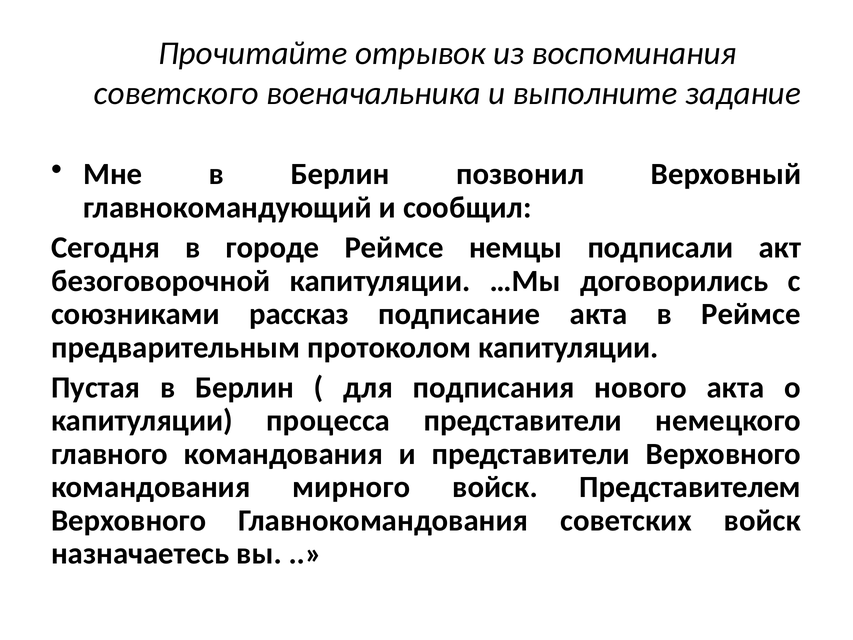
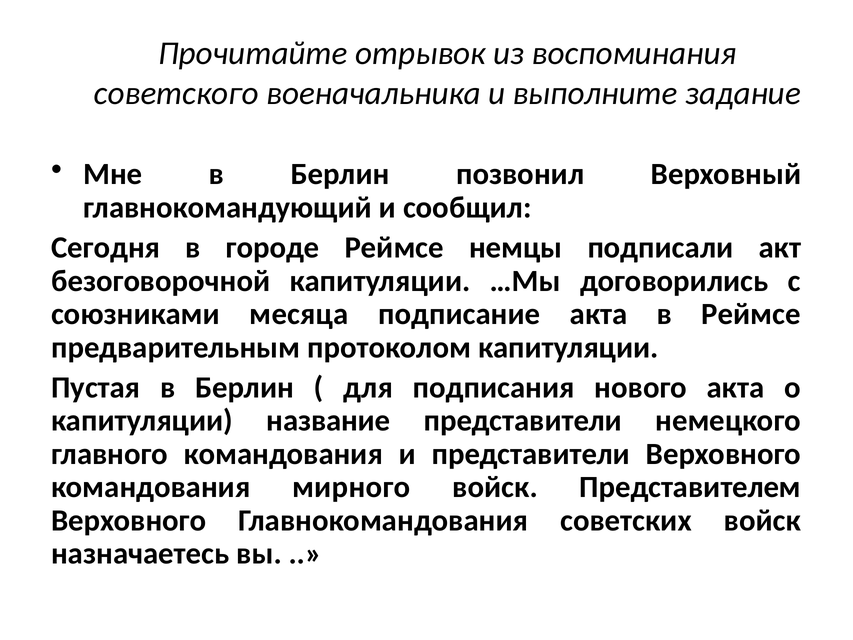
рассказ: рассказ -> месяца (299, 314)
процесса: процесса -> название (328, 421)
